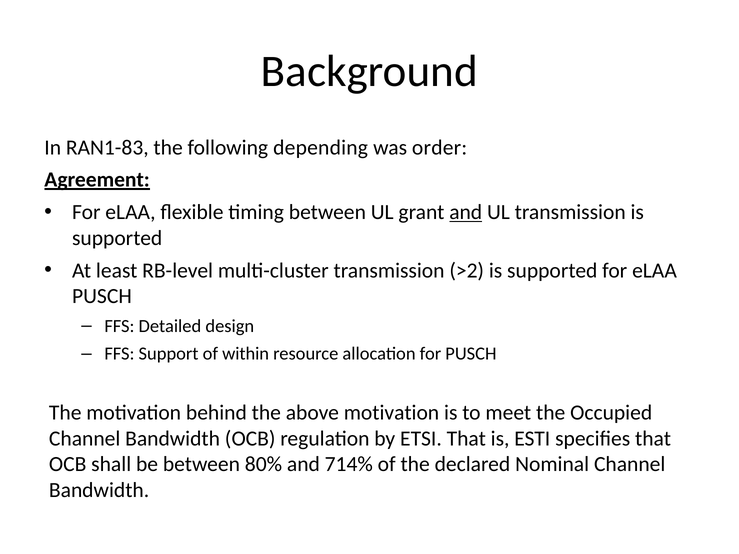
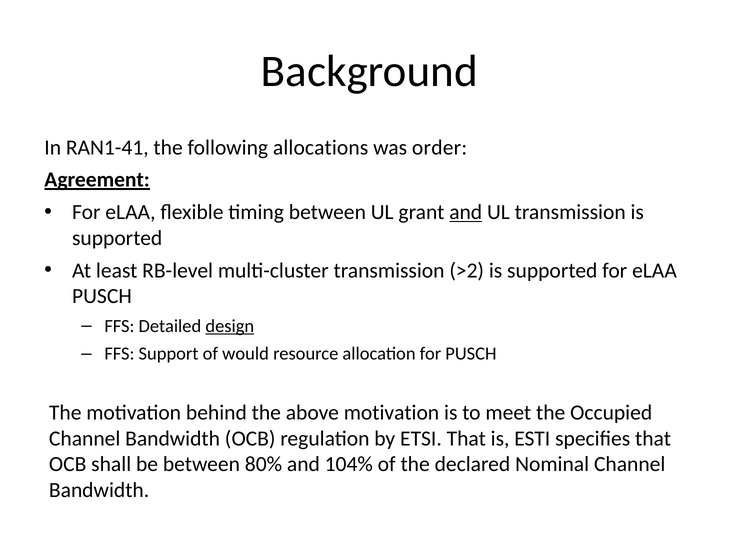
RAN1-83: RAN1-83 -> RAN1-41 (107, 147)
depending: depending -> allocations (321, 147)
design underline: none -> present (230, 326)
within: within -> would (246, 354)
714%: 714% -> 104% (349, 464)
